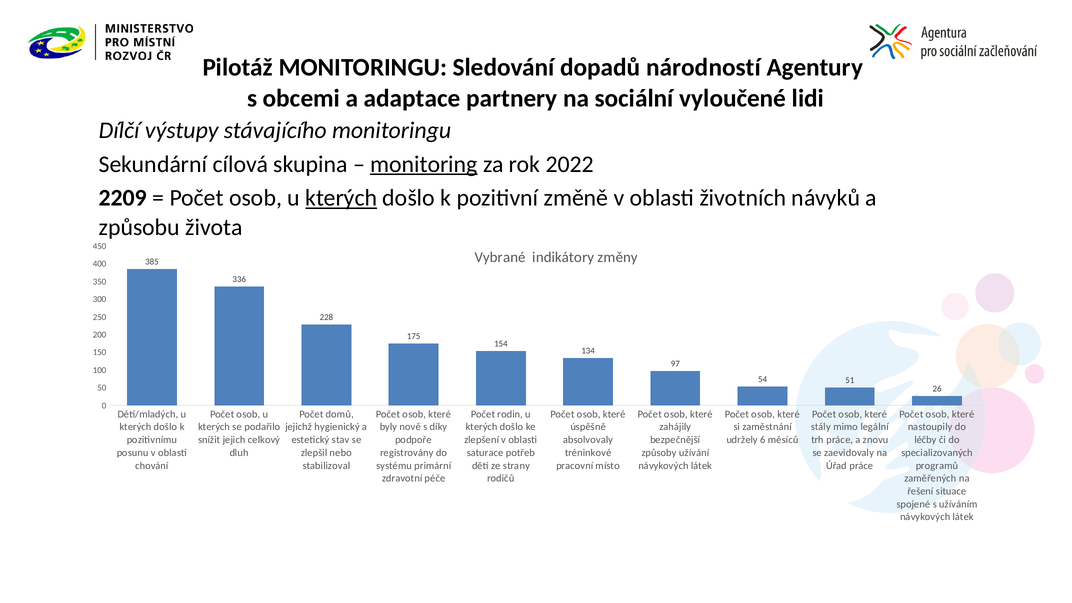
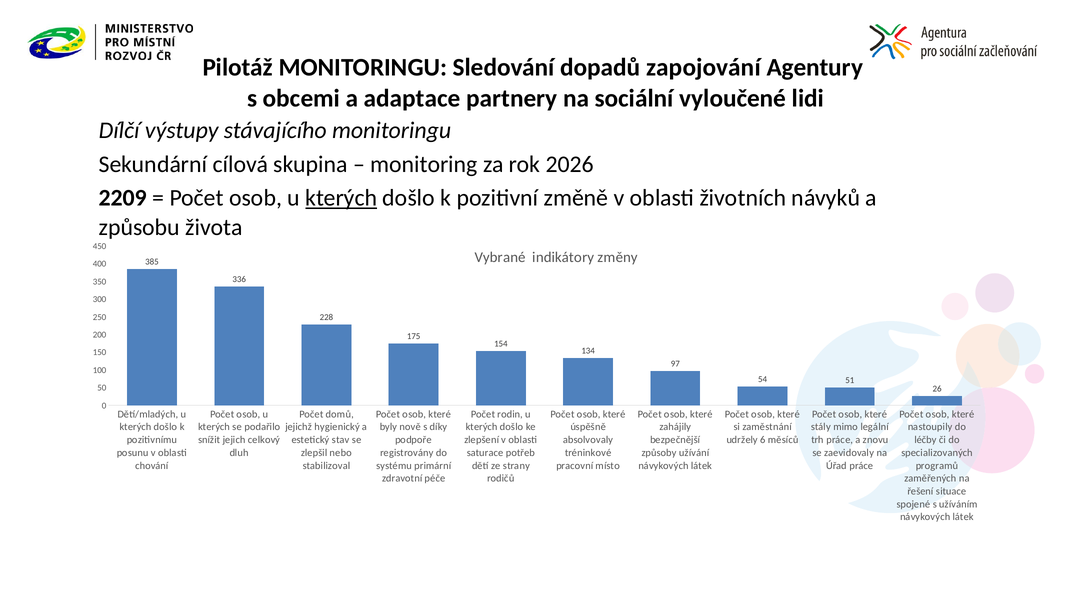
národností: národností -> zapojování (704, 67)
monitoring underline: present -> none (424, 164)
2022: 2022 -> 2026 (570, 164)
